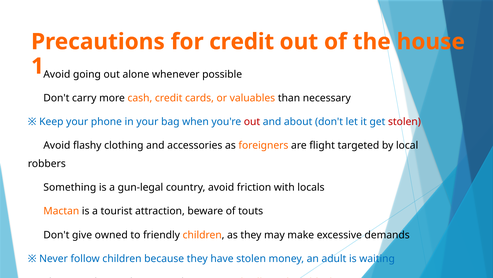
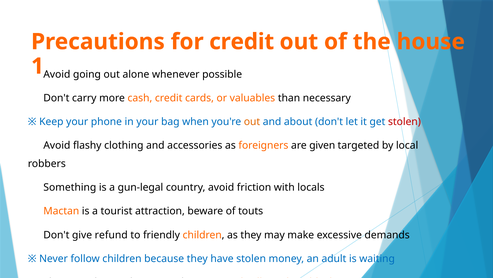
out colour: red -> orange (252, 121)
flight: flight -> given (322, 145)
owned: owned -> refund (111, 234)
